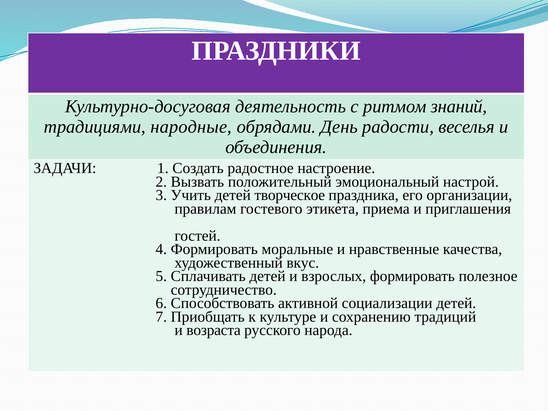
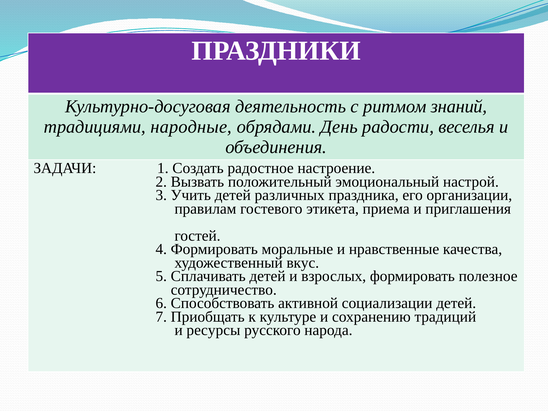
творческое: творческое -> различных (290, 195)
возраста: возраста -> ресурсы (213, 330)
